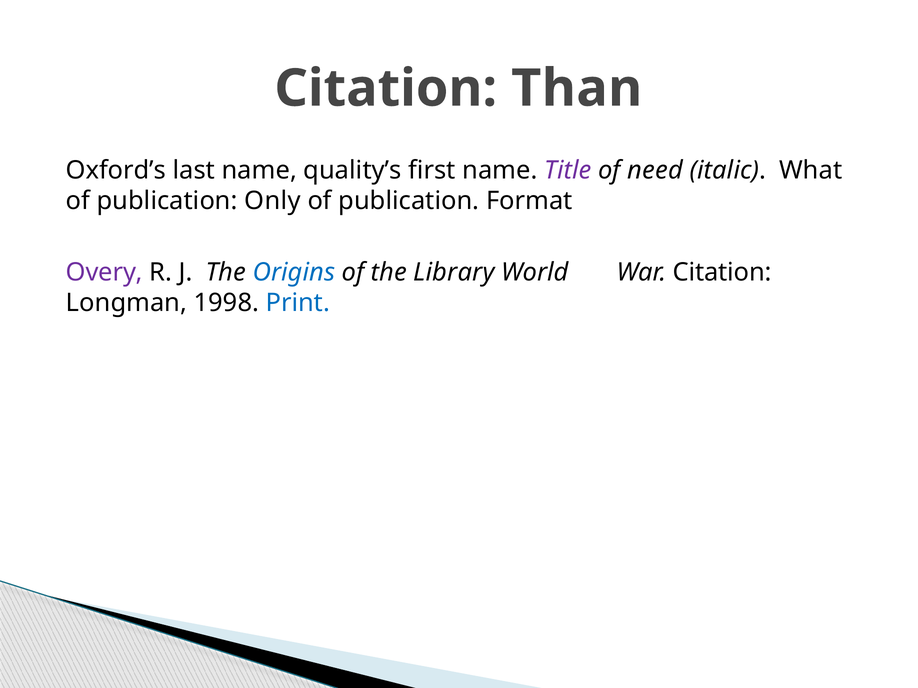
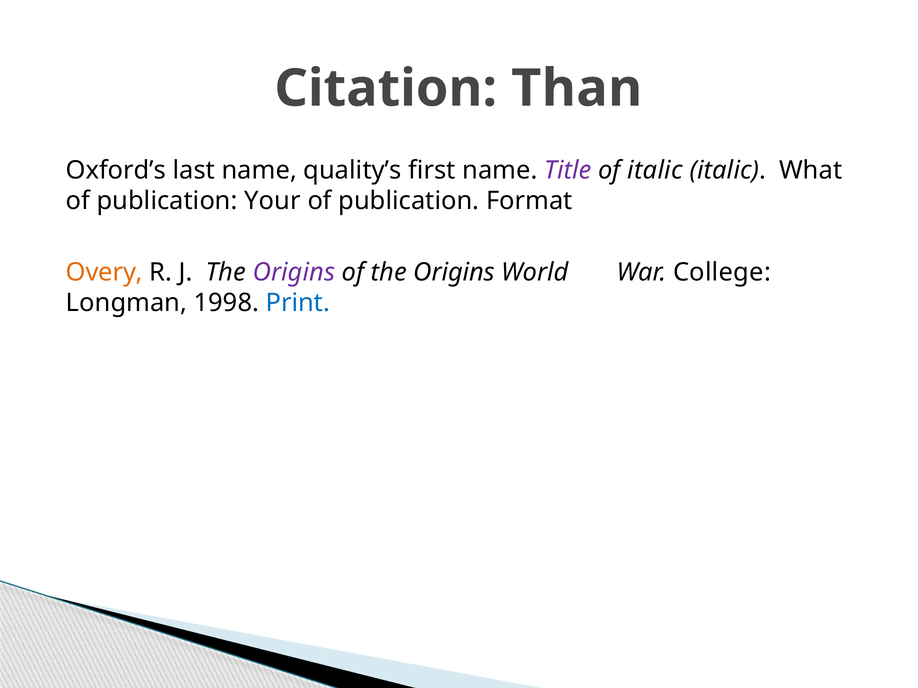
of need: need -> italic (655, 170)
Only: Only -> Your (273, 201)
Overy colour: purple -> orange (104, 273)
Origins colour: blue -> purple (294, 273)
of the Library: Library -> Origins (454, 273)
War Citation: Citation -> College (722, 273)
